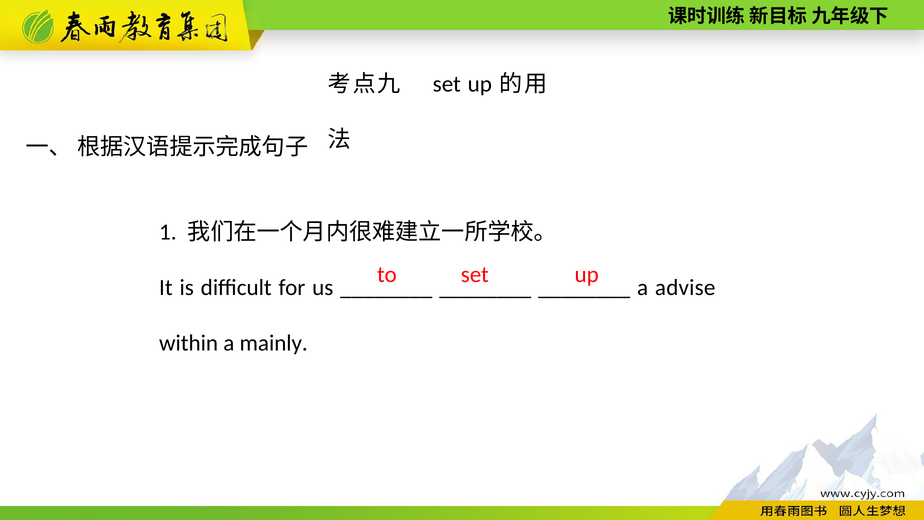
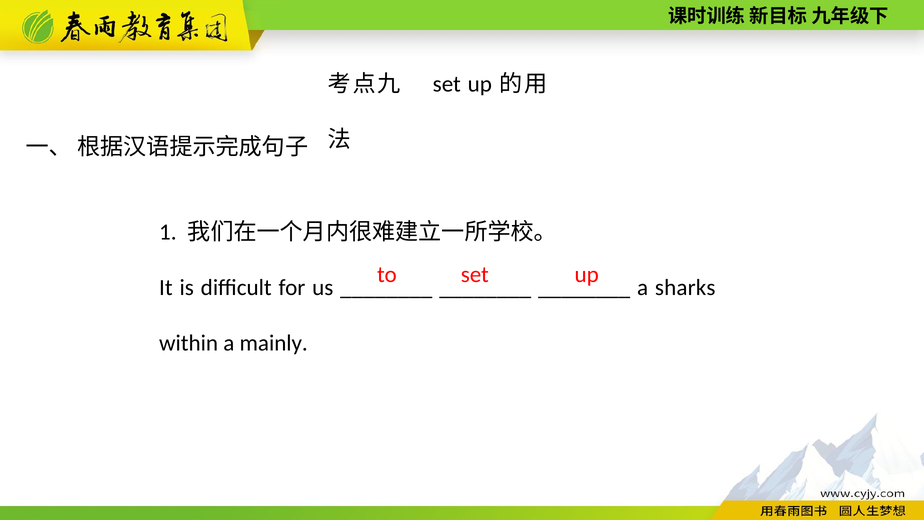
advise: advise -> sharks (685, 287)
